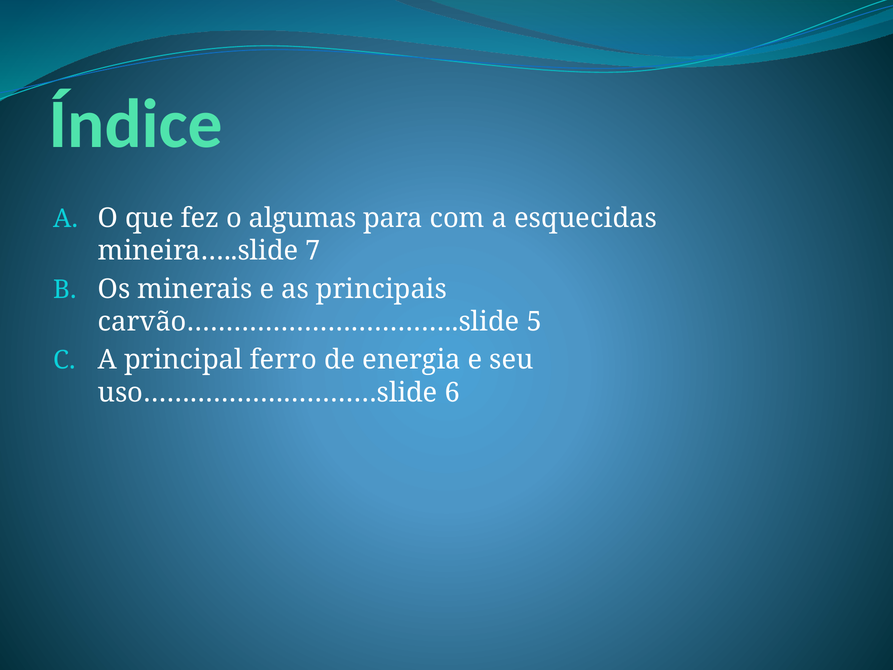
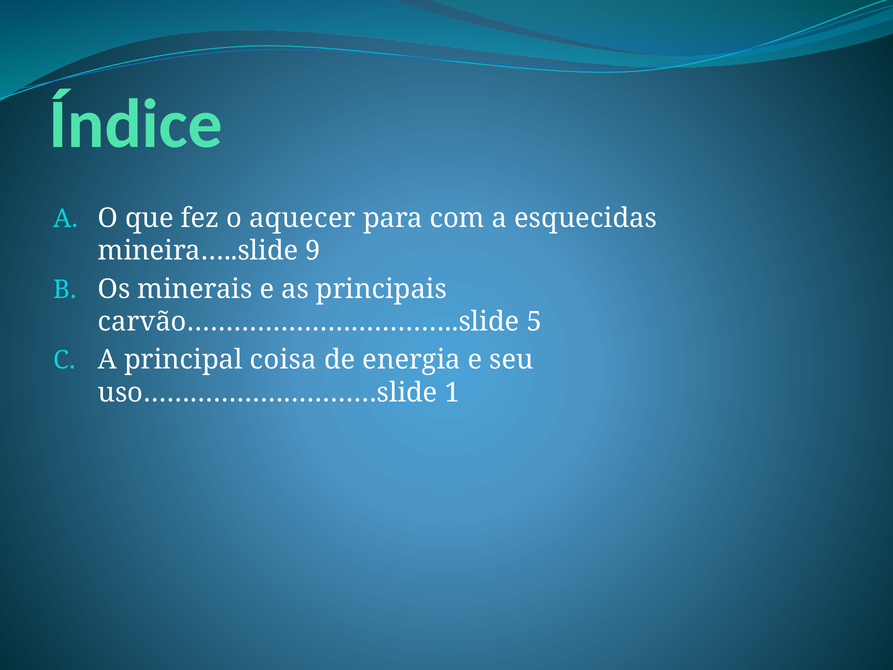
algumas: algumas -> aquecer (302, 218)
7: 7 -> 9 (313, 251)
ferro: ferro -> coisa (283, 360)
6: 6 -> 1 (452, 393)
